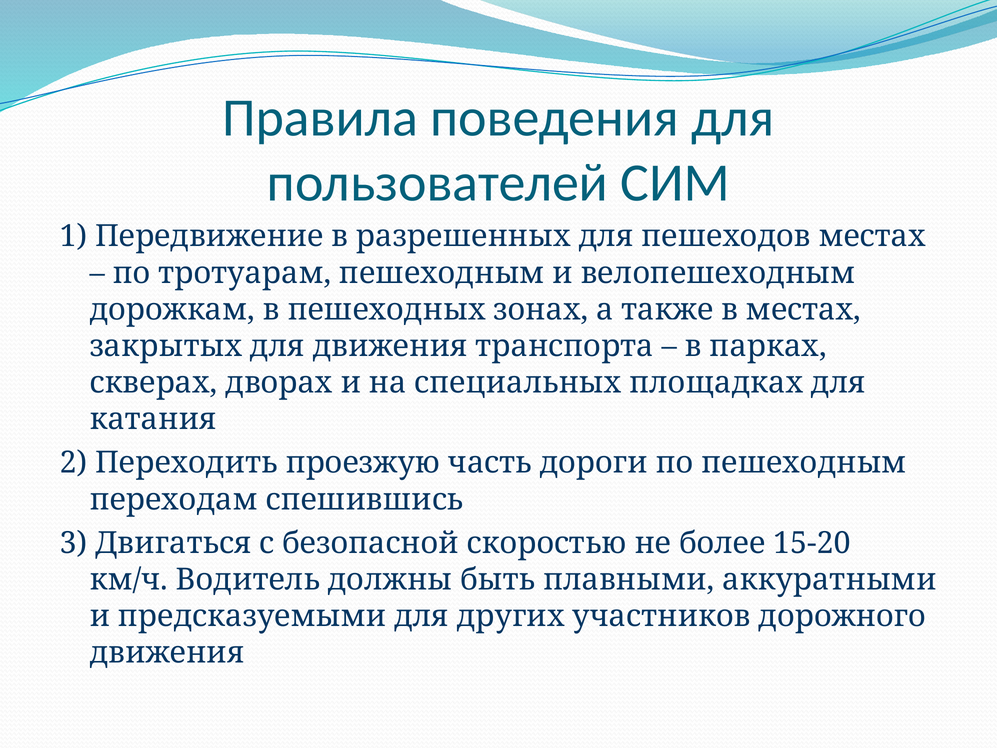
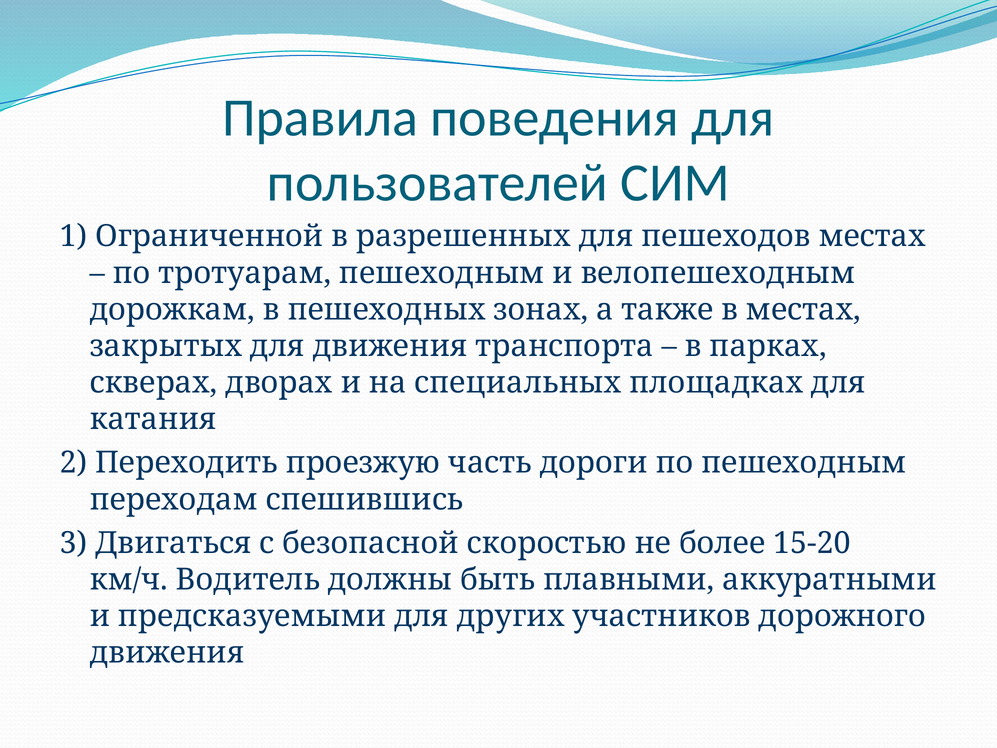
Передвижение: Передвижение -> Ограниченной (209, 236)
